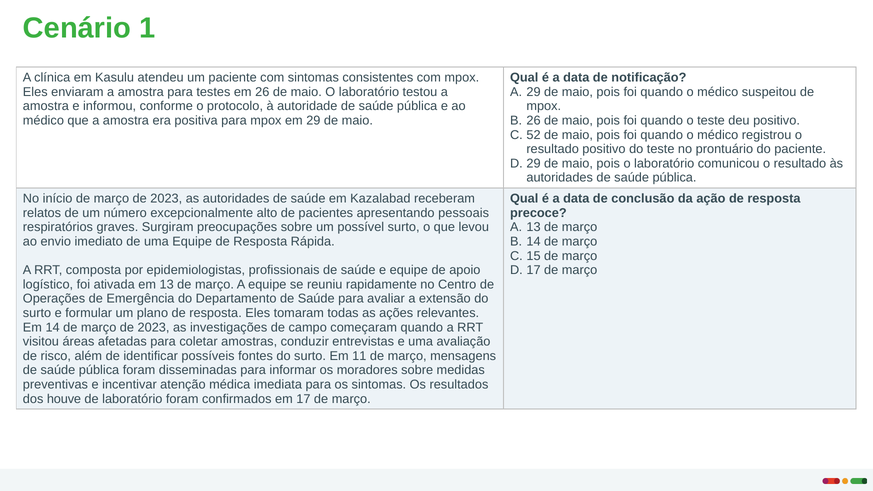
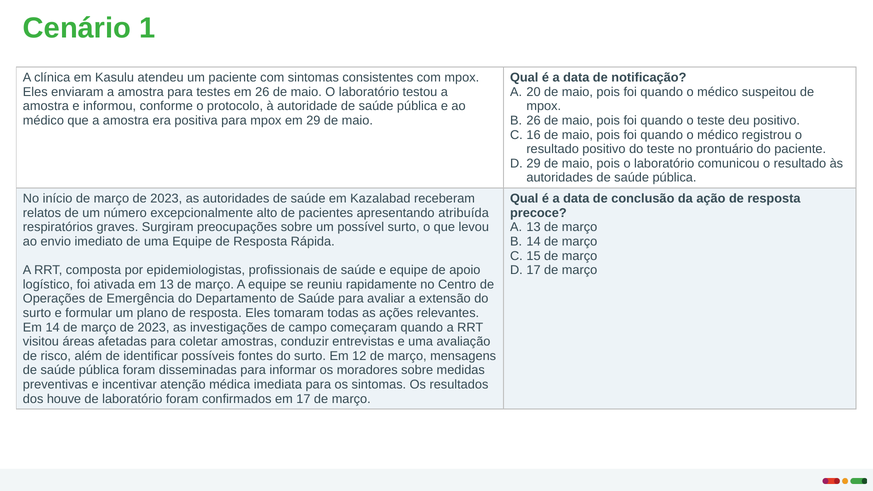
A 29: 29 -> 20 (534, 92)
52: 52 -> 16 (534, 135)
pessoais: pessoais -> atribuída (464, 213)
11: 11 -> 12 (359, 356)
